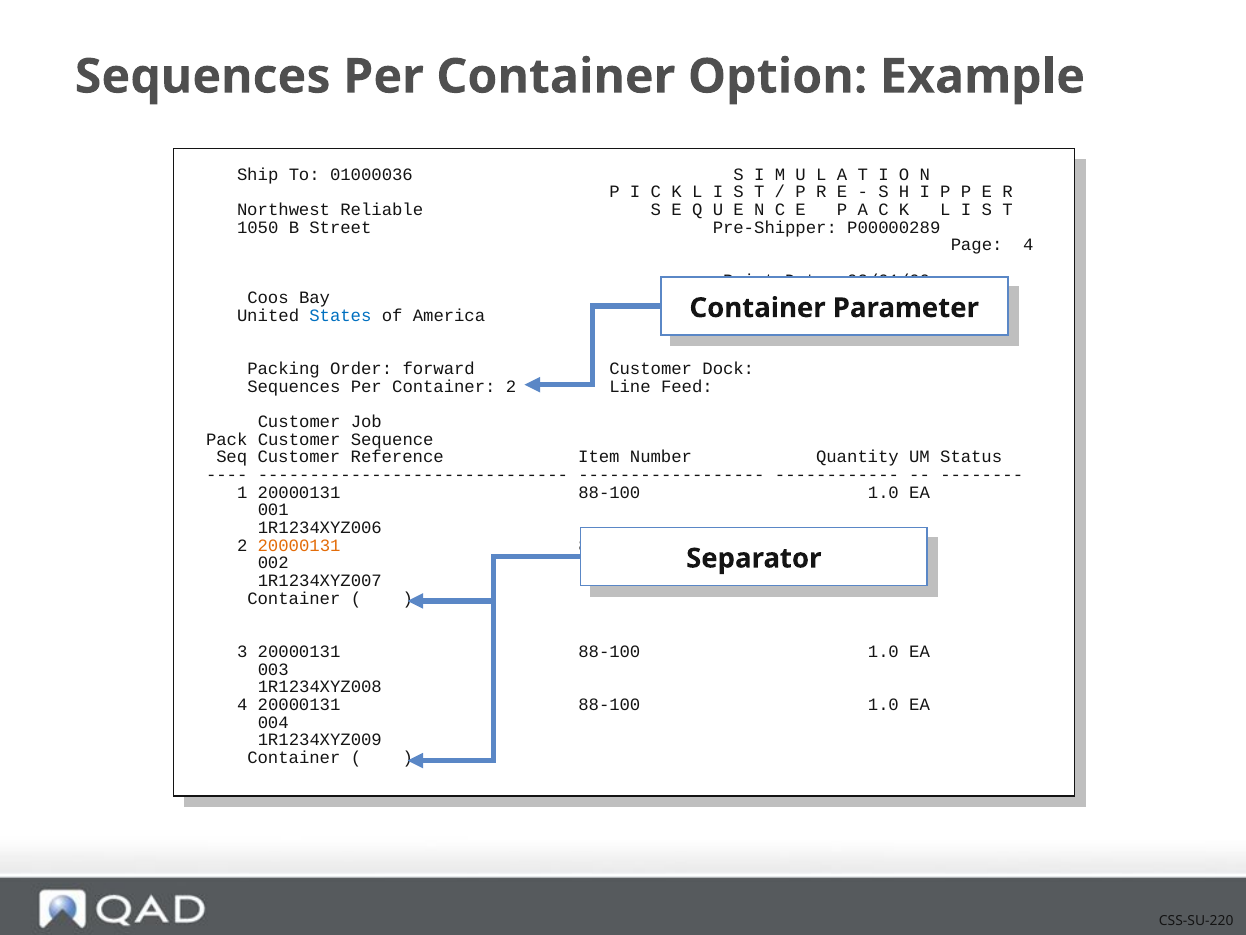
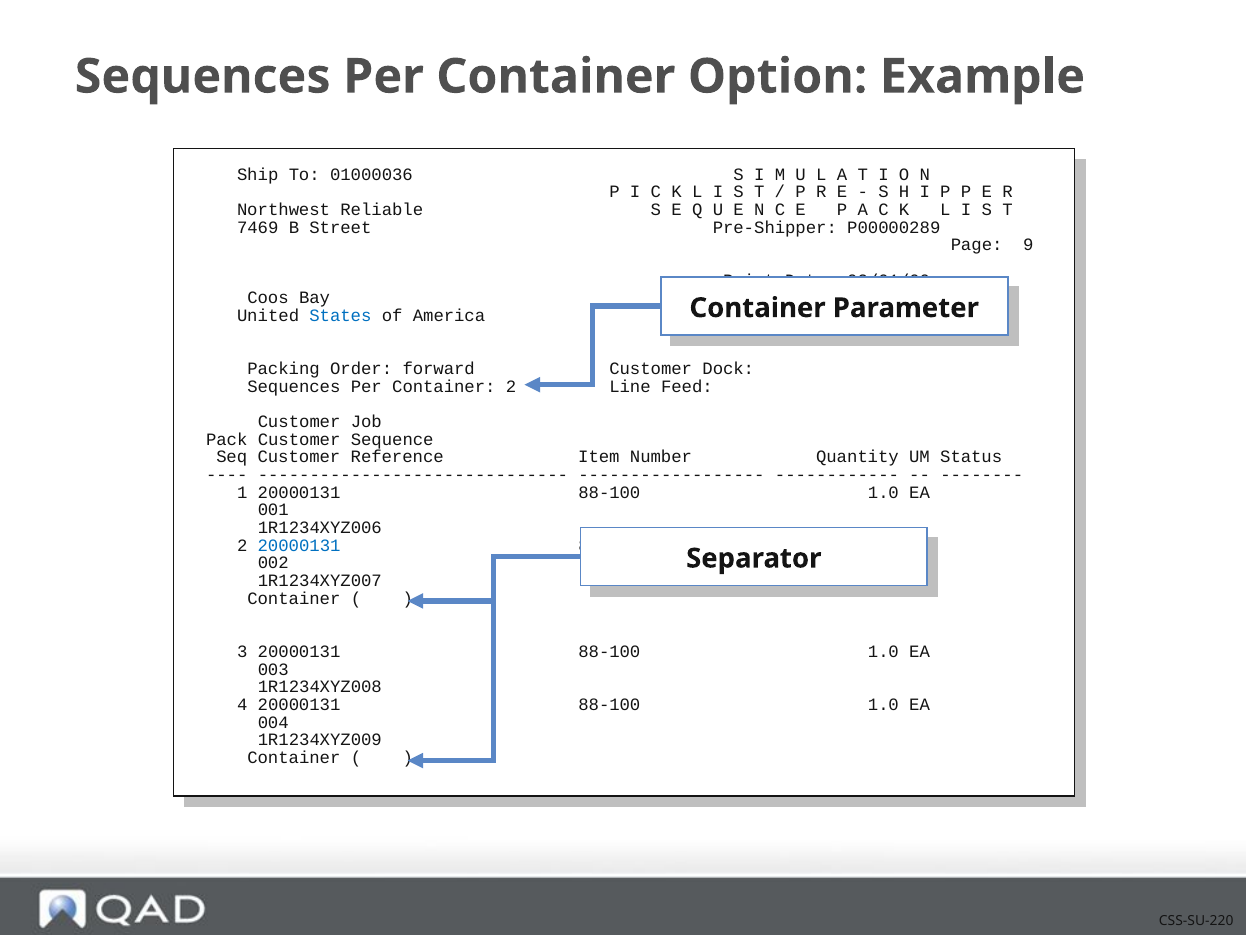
1050: 1050 -> 7469 (258, 227)
Page 4: 4 -> 9 (1028, 245)
20000131 colour: orange -> blue (299, 545)
